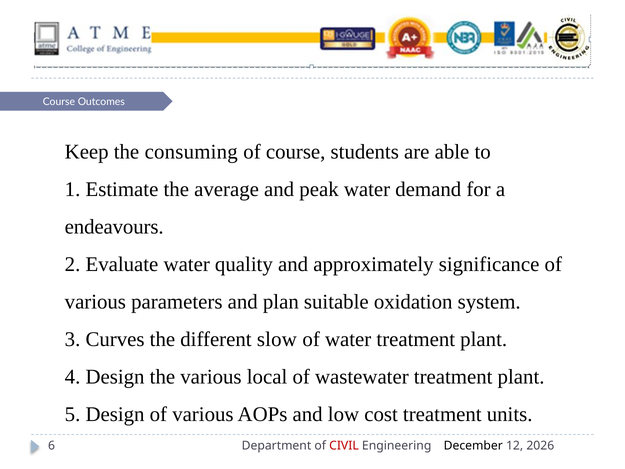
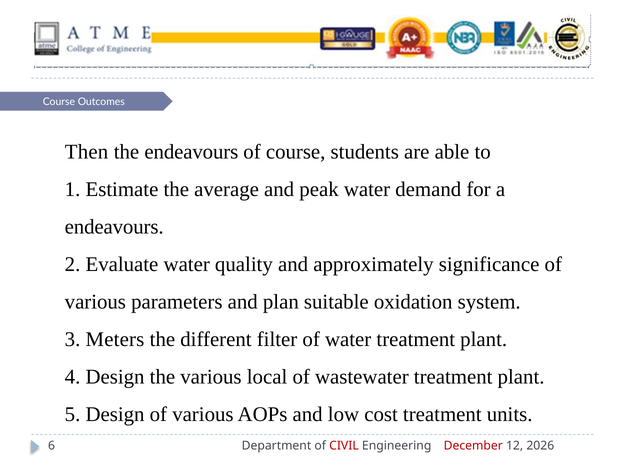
Keep: Keep -> Then (87, 152)
the consuming: consuming -> endeavours (191, 152)
Curves: Curves -> Meters (115, 339)
slow: slow -> filter (277, 339)
December colour: black -> red (473, 446)
